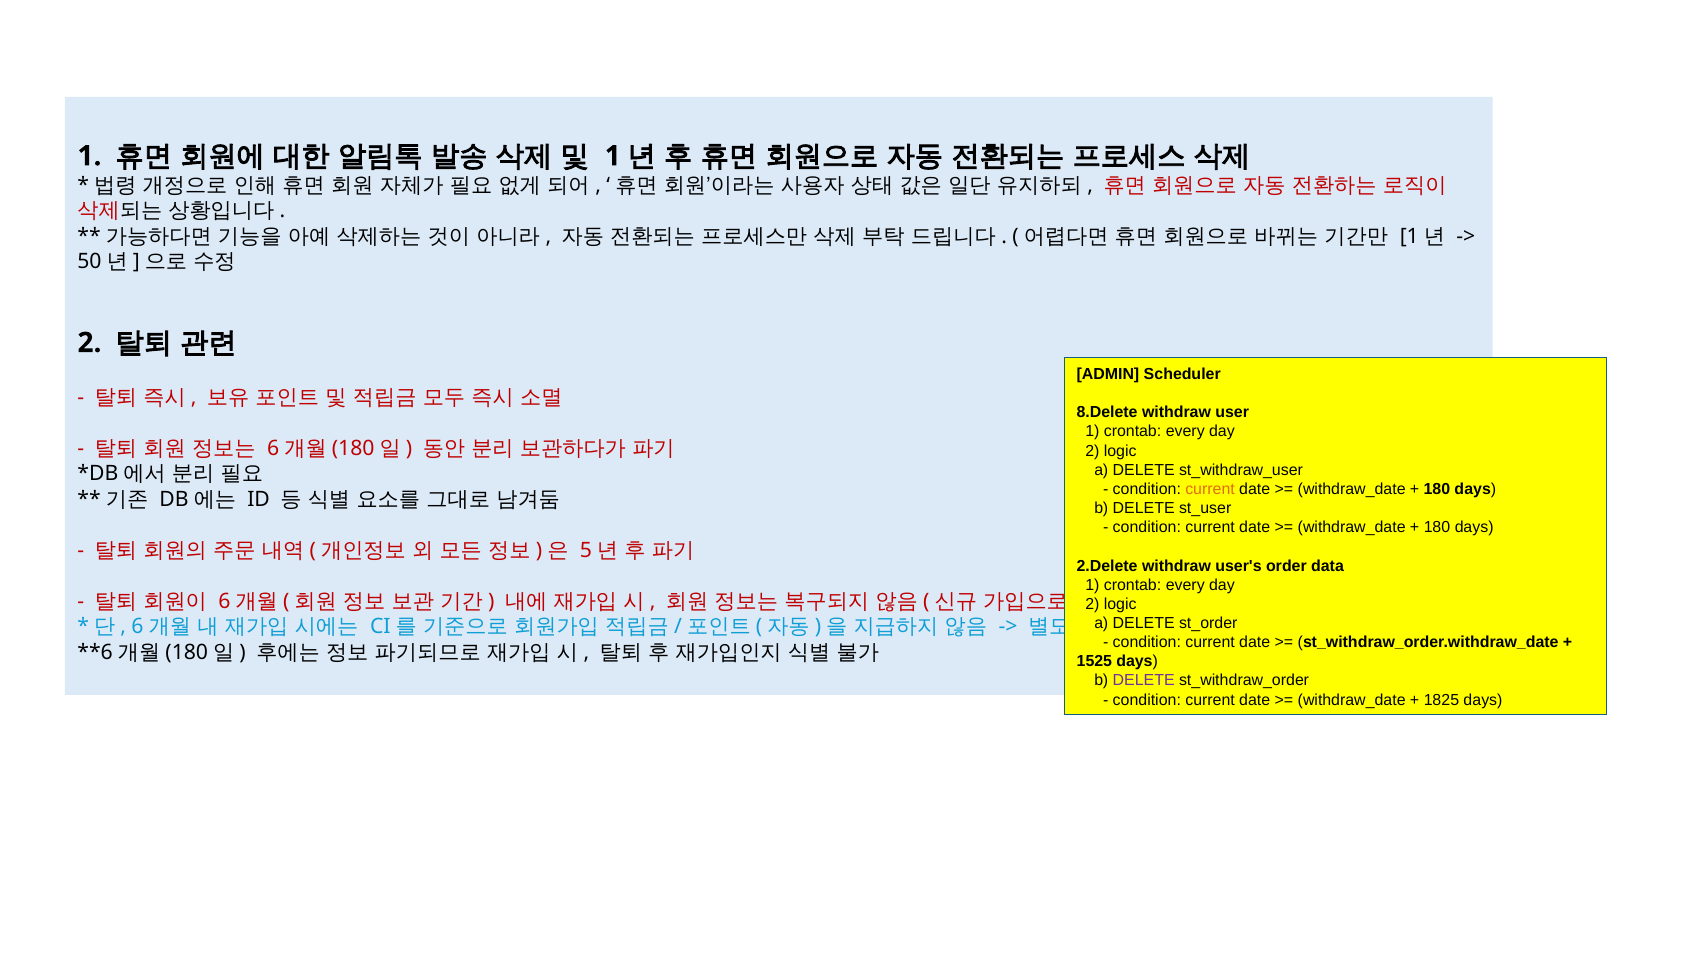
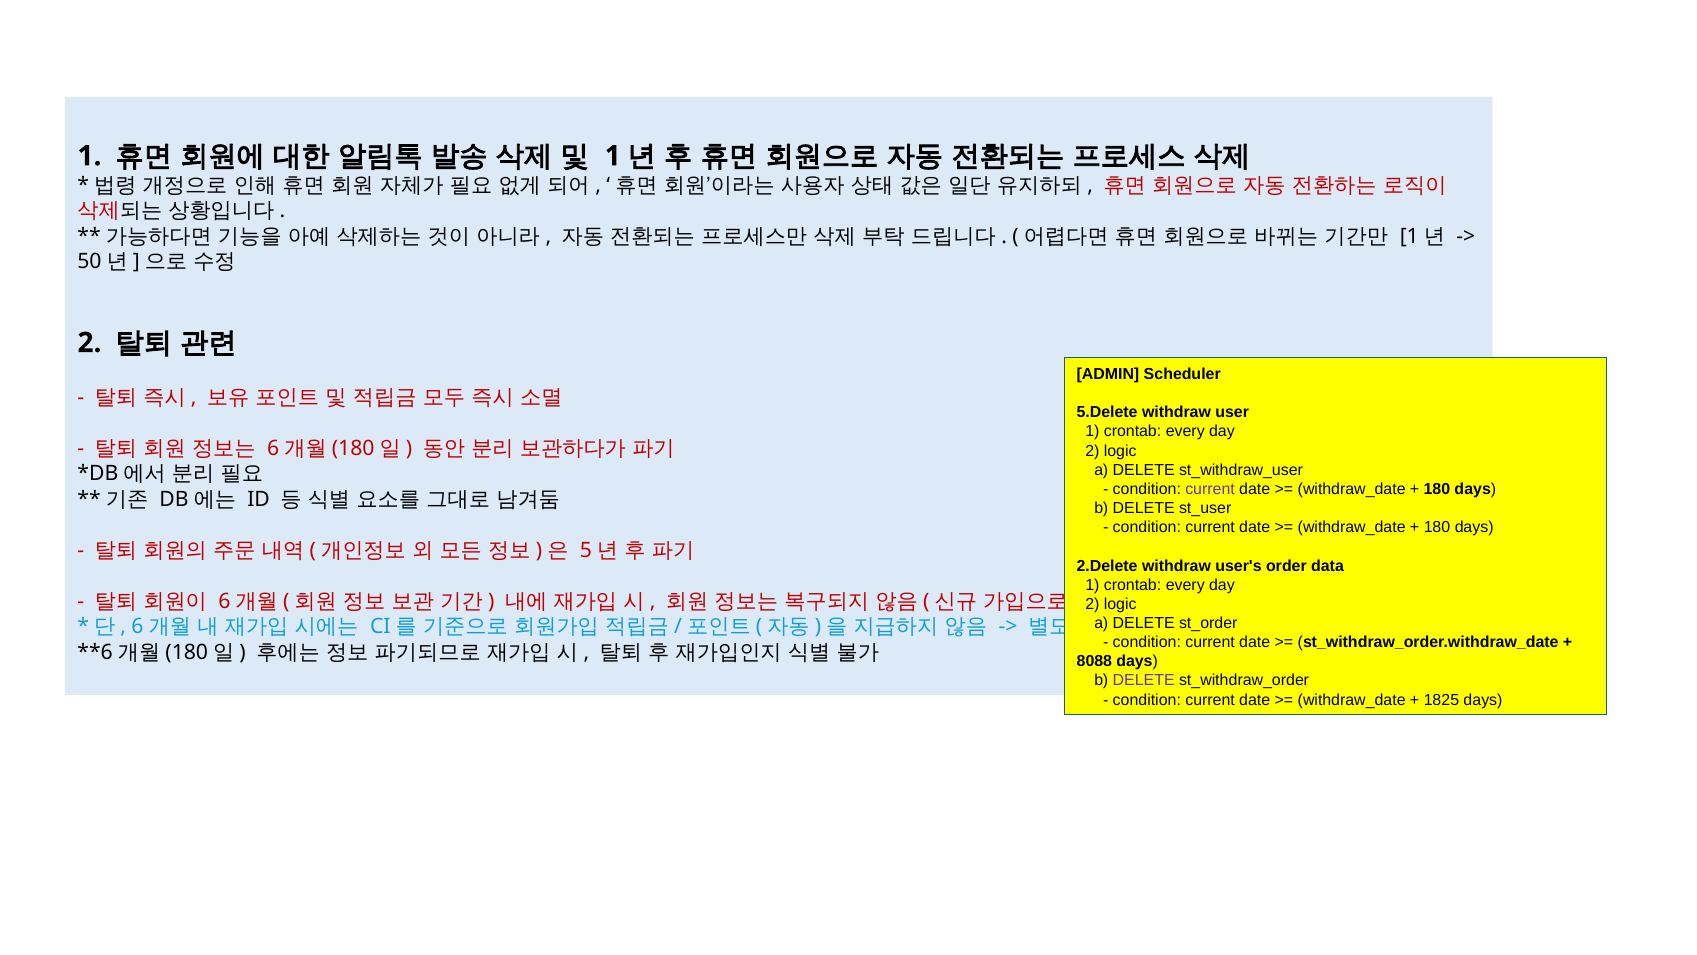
8.Delete: 8.Delete -> 5.Delete (1107, 412)
current colour: orange -> purple (1210, 489)
1525: 1525 -> 8088 (1094, 661)
